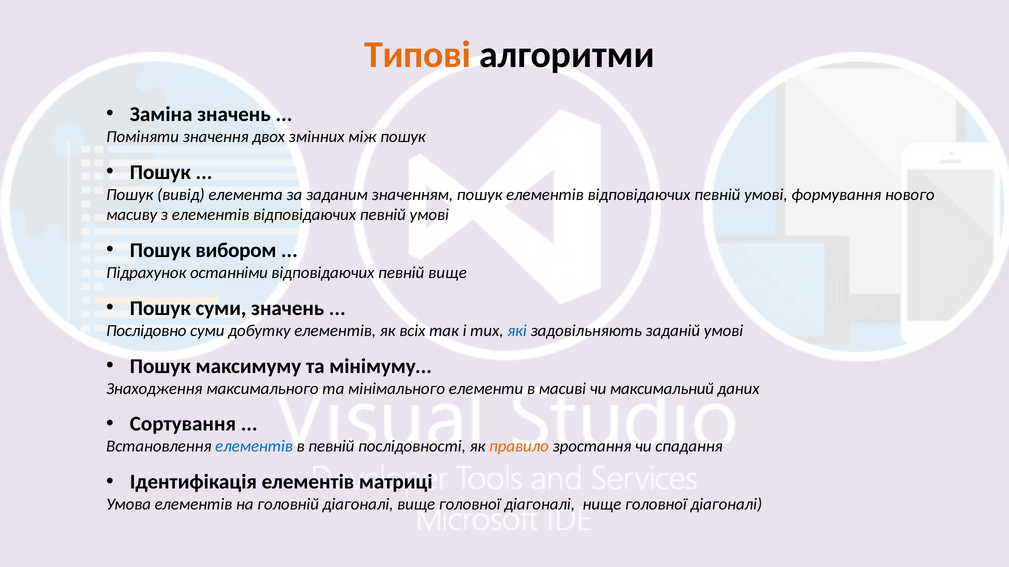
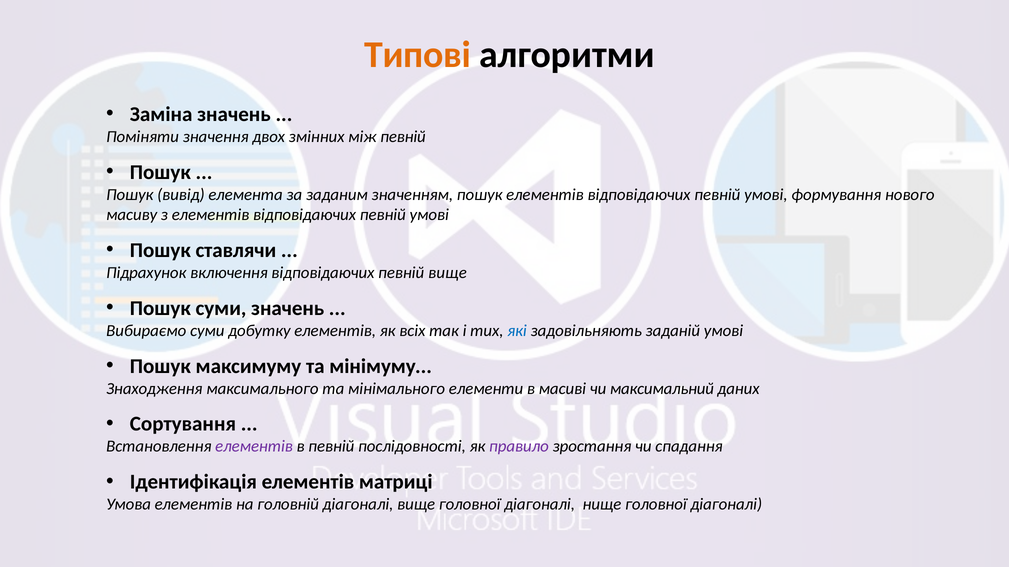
між пошук: пошук -> певній (403, 137)
вибором: вибором -> ставлячи (236, 250)
останніми: останніми -> включення (229, 273)
Послідовно: Послідовно -> Вибираємо (146, 331)
елементів colour: blue -> purple (254, 447)
правило colour: orange -> purple (519, 447)
